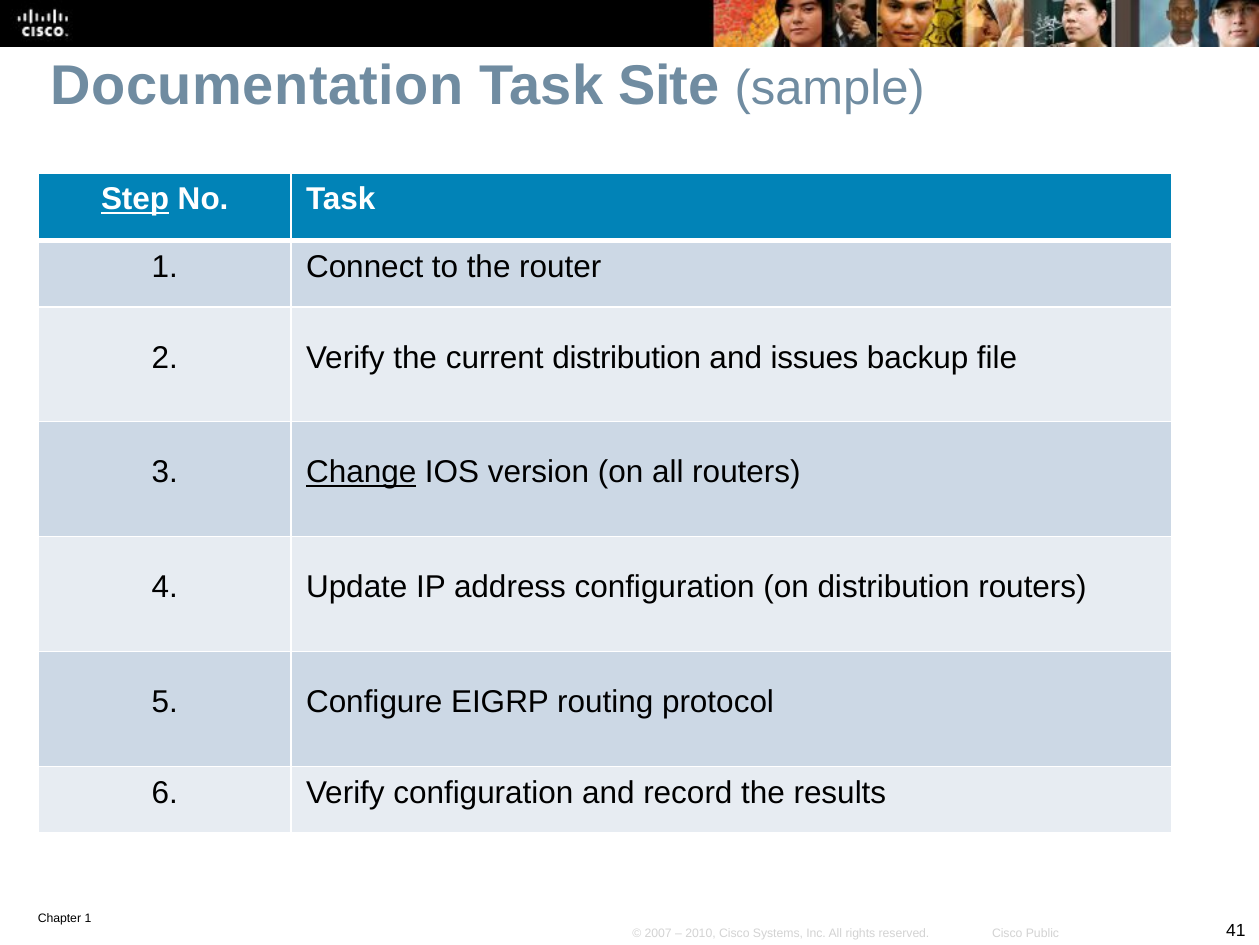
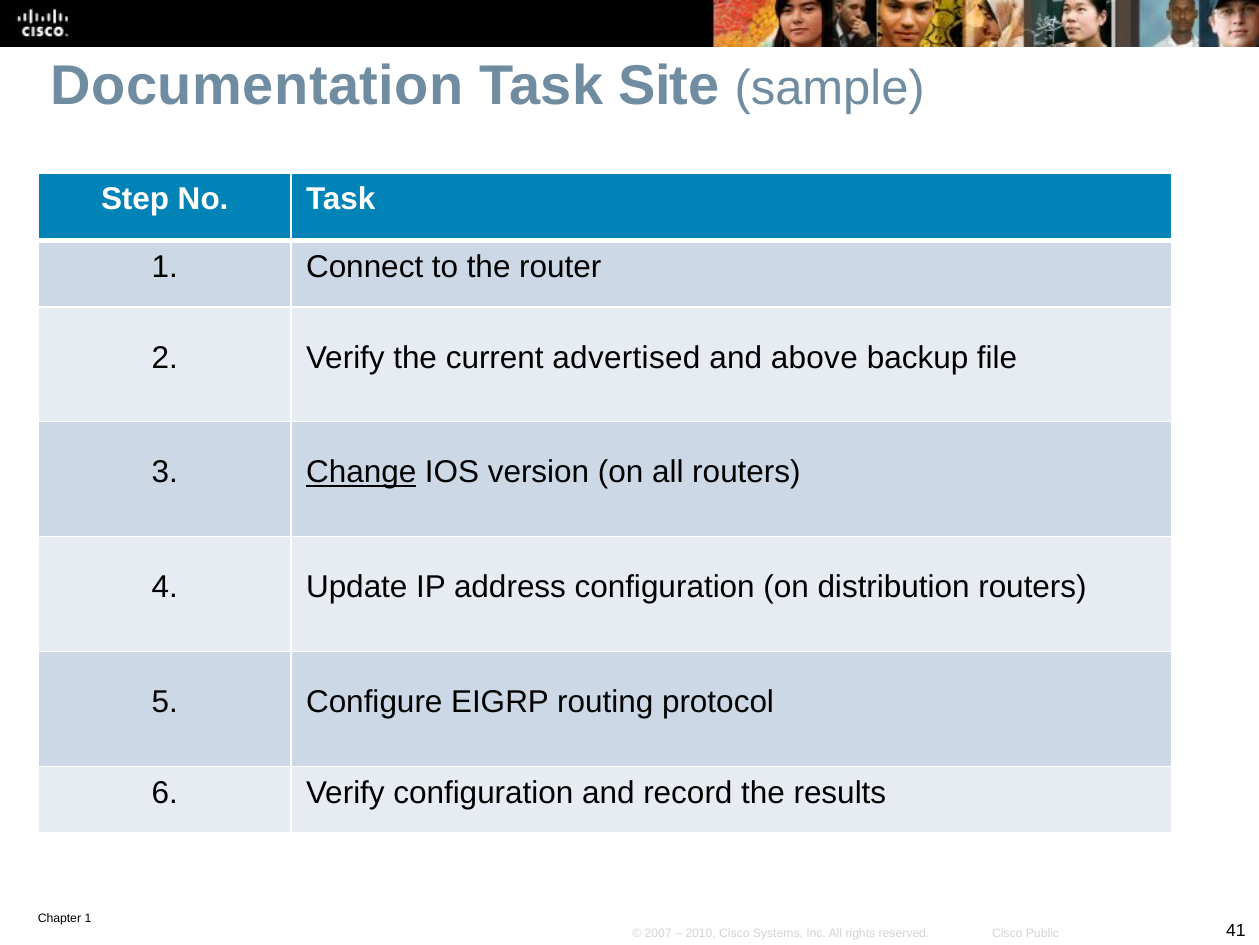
Step underline: present -> none (135, 199)
current distribution: distribution -> advertised (626, 357)
issues: issues -> above (814, 357)
